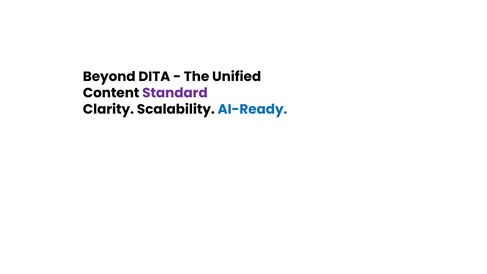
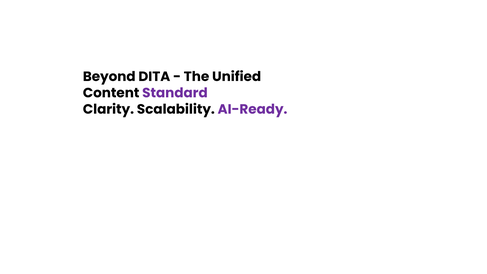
AI-Ready colour: blue -> purple (253, 109)
